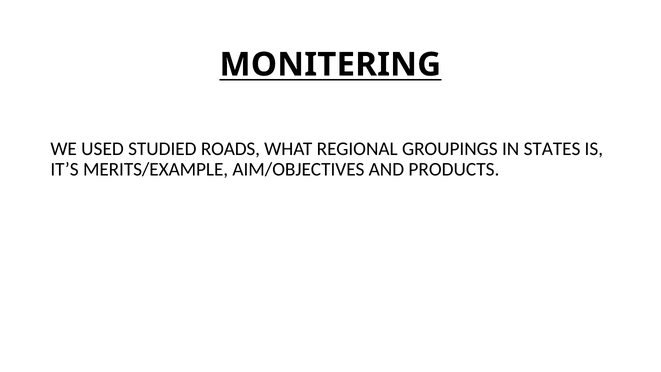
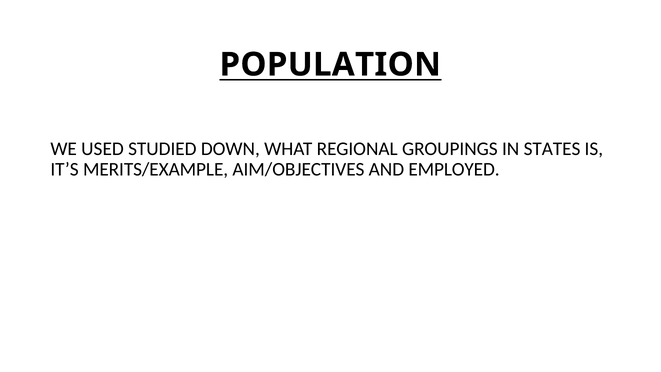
MONITERING: MONITERING -> POPULATION (330, 65)
ROADS: ROADS -> DOWN (230, 149)
PRODUCTS: PRODUCTS -> EMPLOYED (454, 170)
